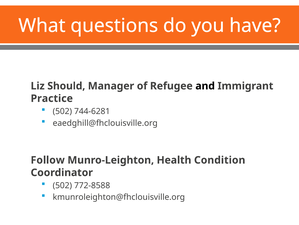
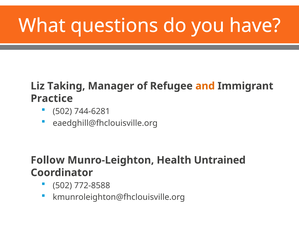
Should: Should -> Taking (66, 86)
and colour: black -> orange (205, 86)
Condition: Condition -> Untrained (220, 160)
